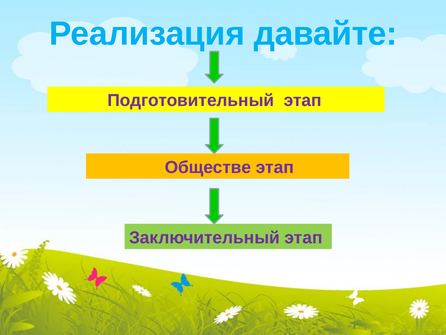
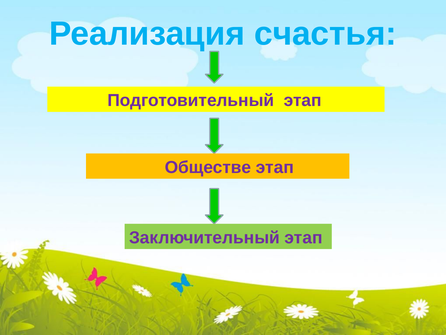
давайте: давайте -> счастья (325, 34)
